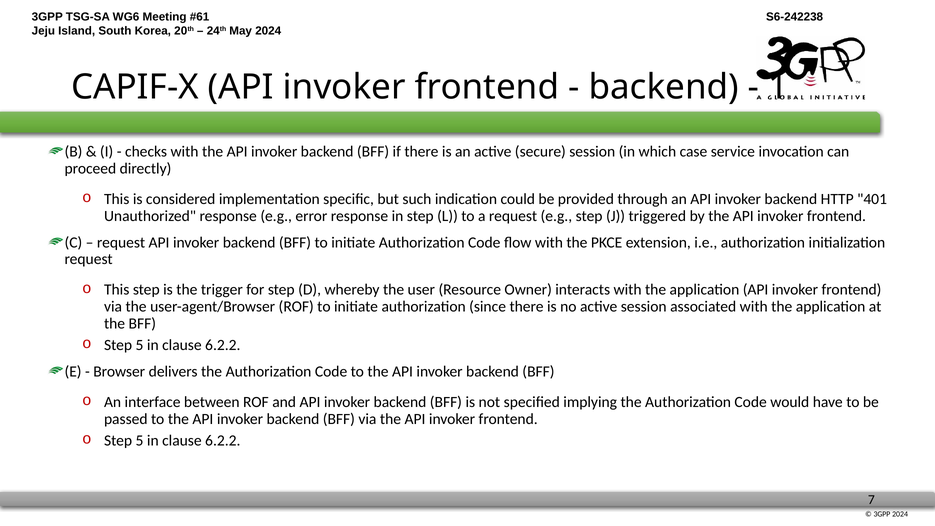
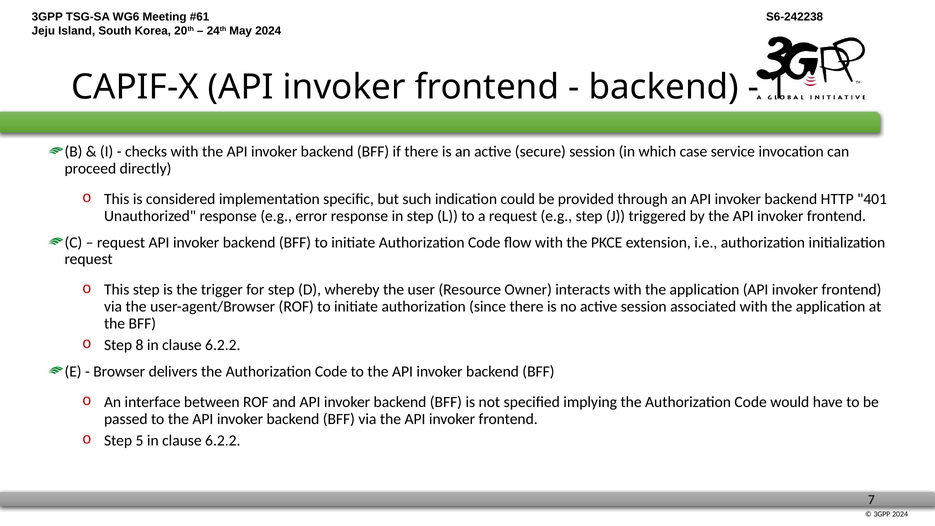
5: 5 -> 8 (140, 345)
